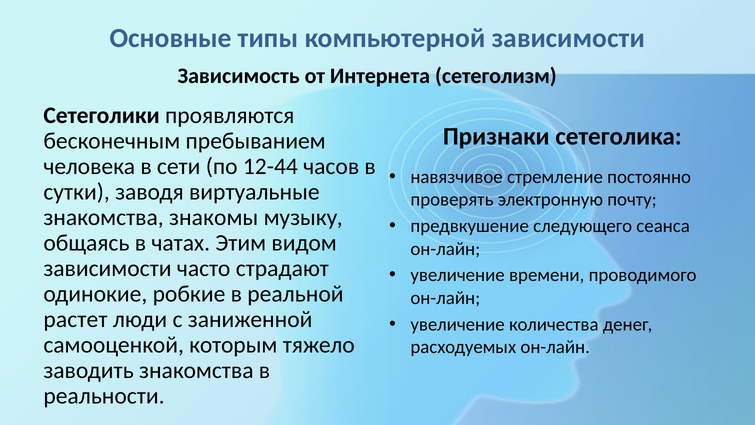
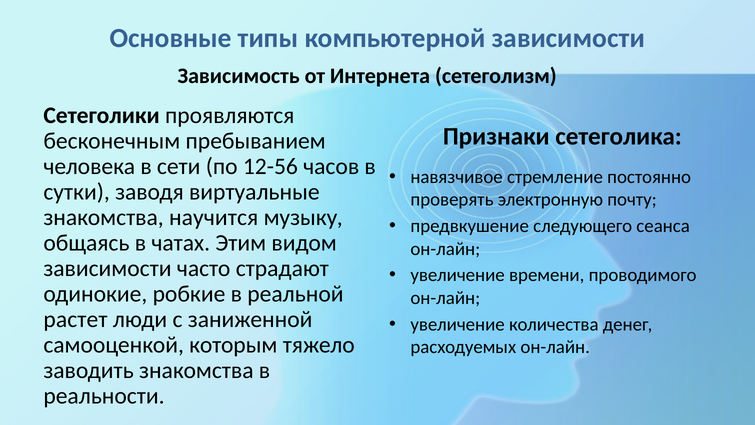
12-44: 12-44 -> 12-56 (270, 166)
знакомы: знакомы -> научится (214, 217)
